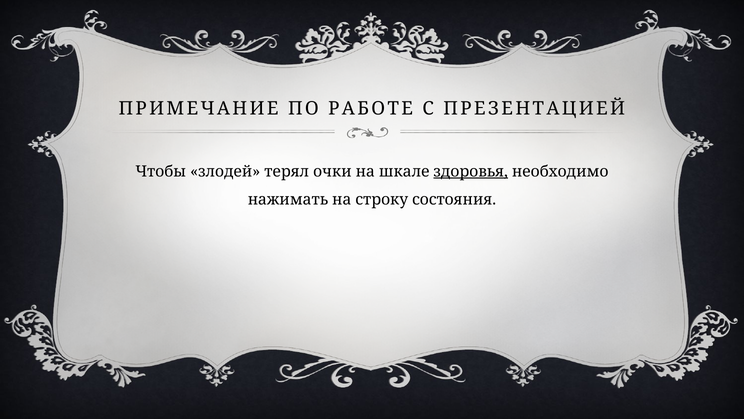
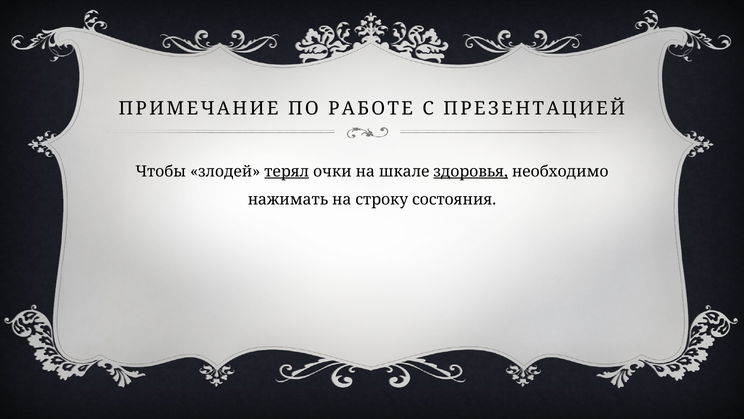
терял underline: none -> present (287, 171)
